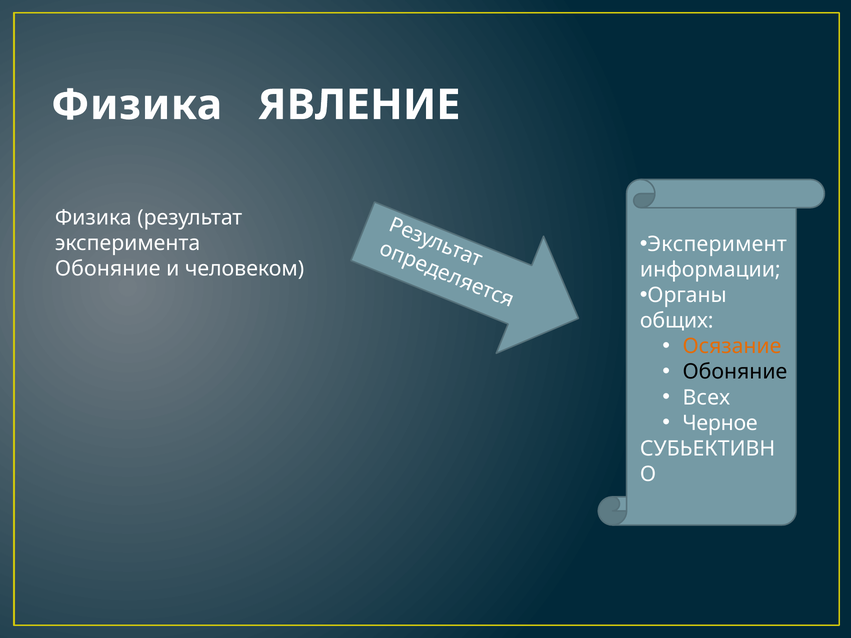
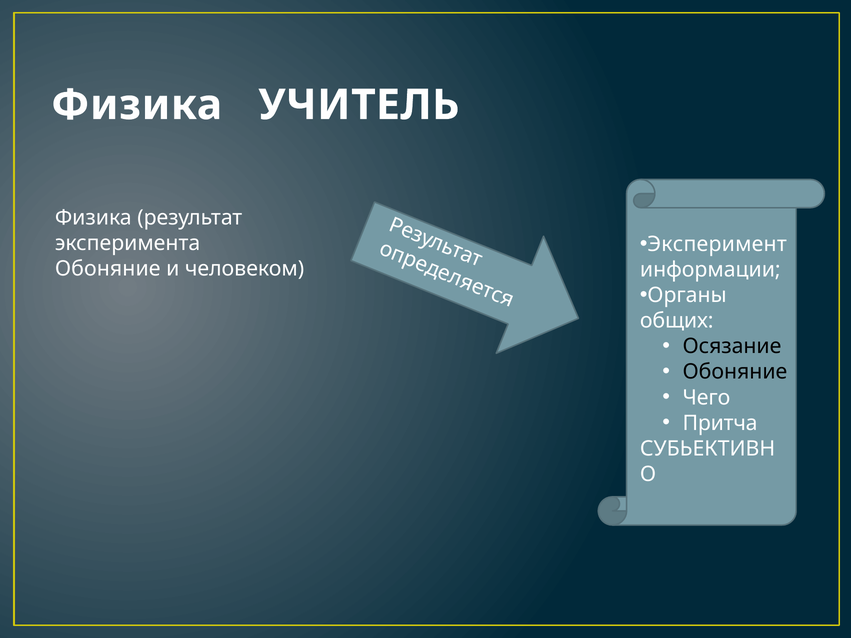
ЯВЛЕНИЕ: ЯВЛЕНИЕ -> УЧИТЕЛЬ (359, 105)
Осязание colour: orange -> black (732, 347)
Всех: Всех -> Чего (706, 398)
Черное: Черное -> Притча (720, 423)
